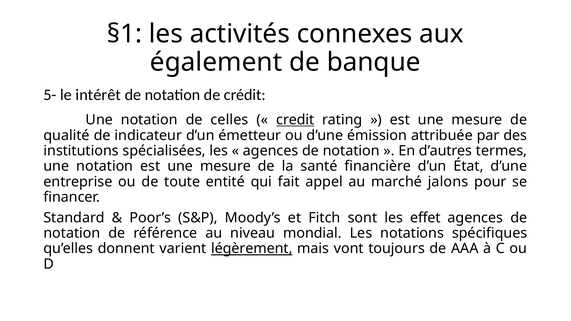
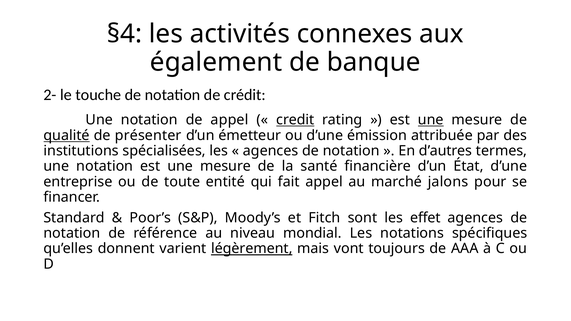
§1: §1 -> §4 (124, 34)
5-: 5- -> 2- (50, 95)
intérêt: intérêt -> touche (98, 95)
de celles: celles -> appel (230, 120)
une underline: none -> present (431, 120)
qualité underline: none -> present (67, 136)
indicateur: indicateur -> présenter (148, 136)
